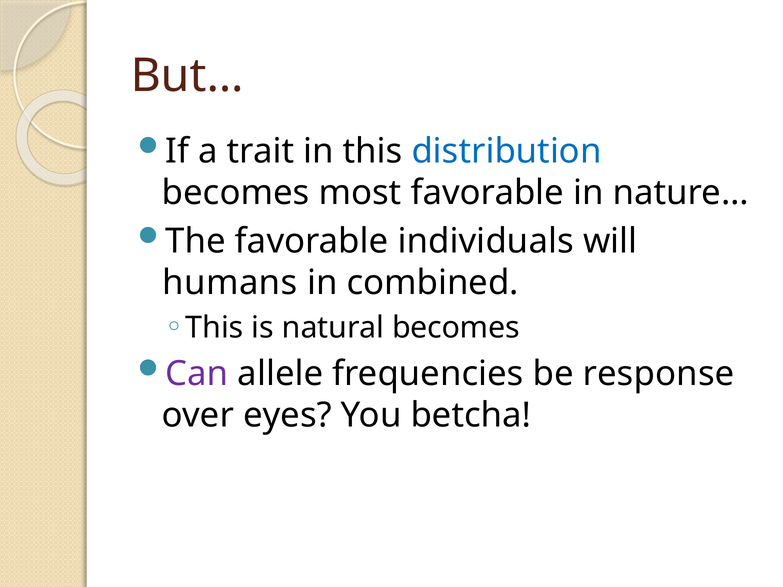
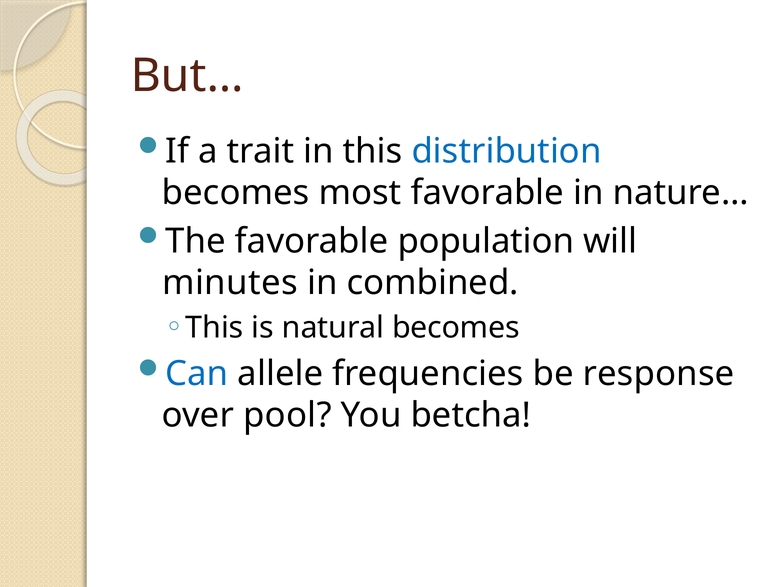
individuals: individuals -> population (486, 241)
humans: humans -> minutes (230, 283)
Can colour: purple -> blue (197, 374)
eyes: eyes -> pool (287, 416)
